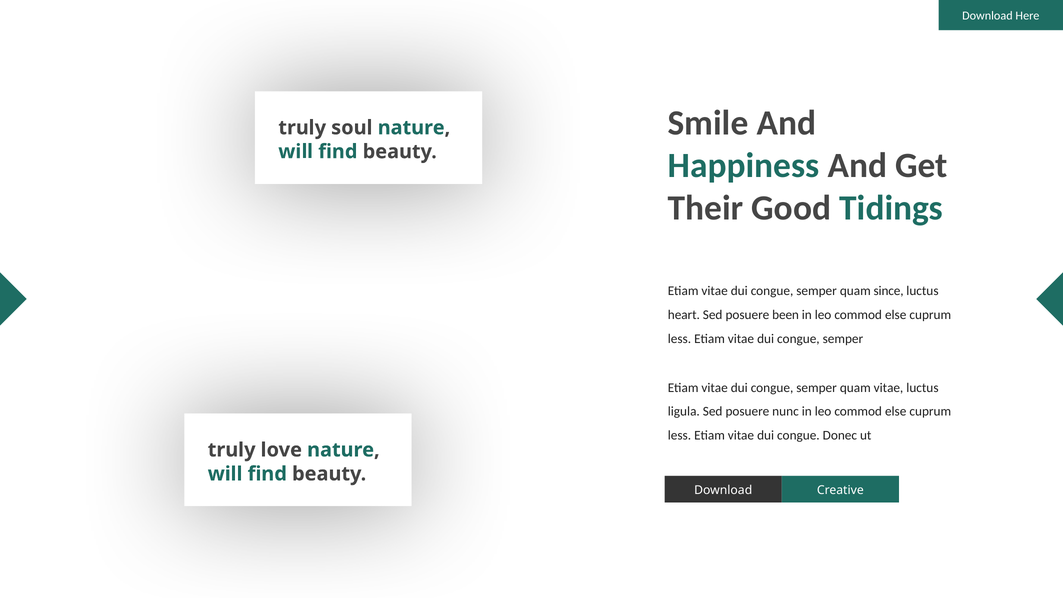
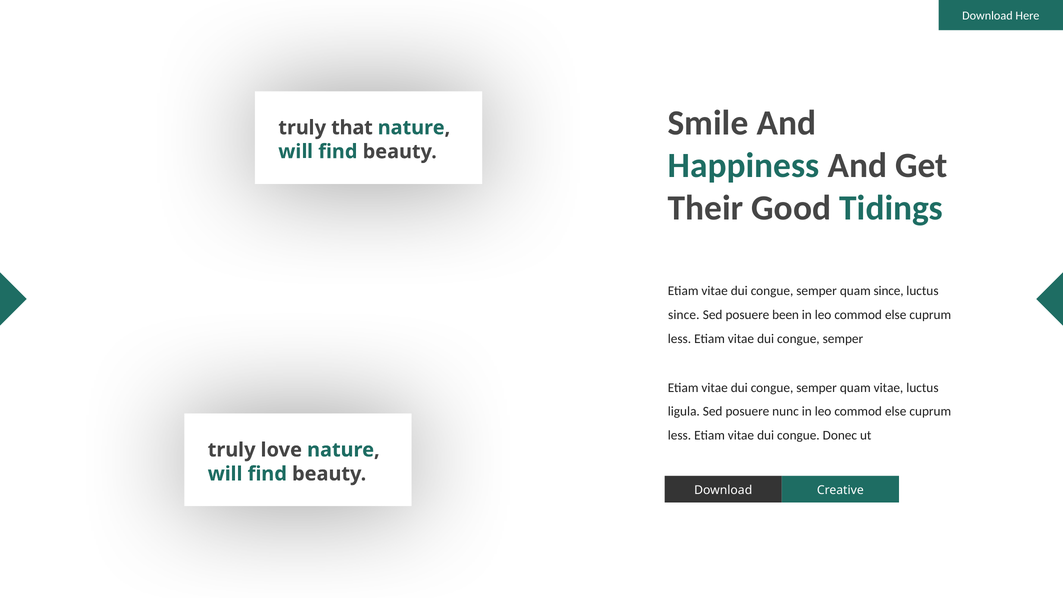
soul: soul -> that (352, 128)
heart: heart -> since (684, 315)
